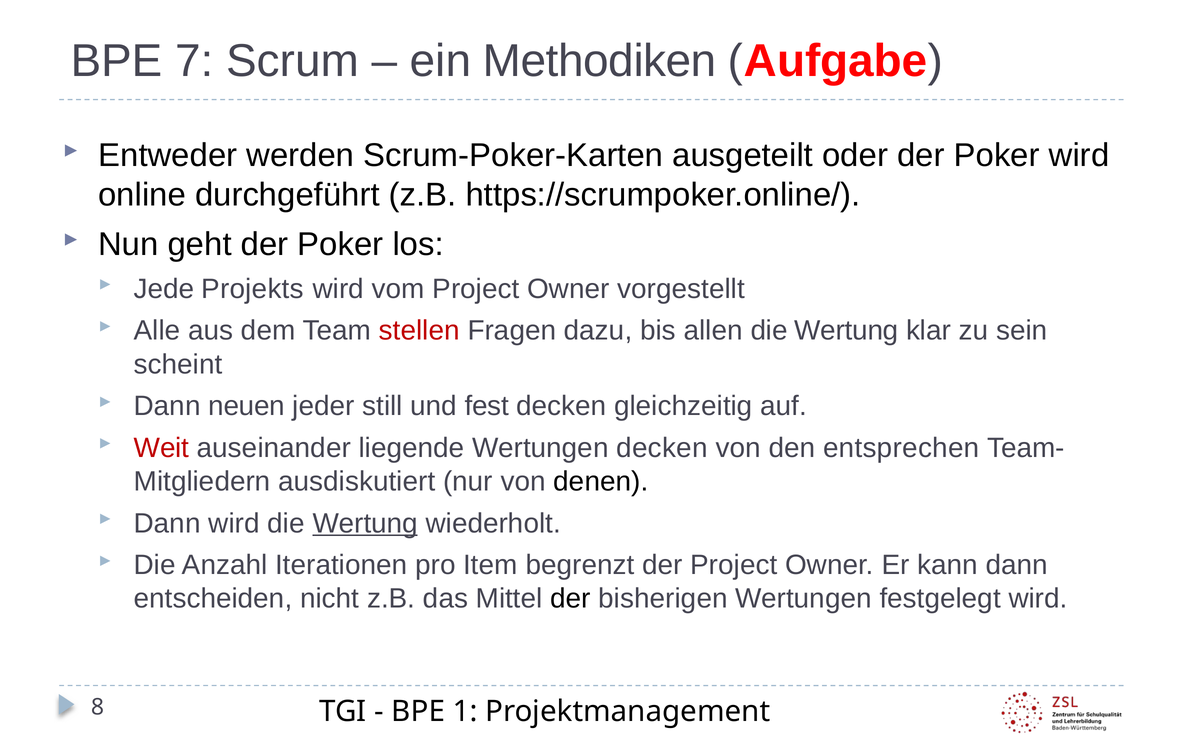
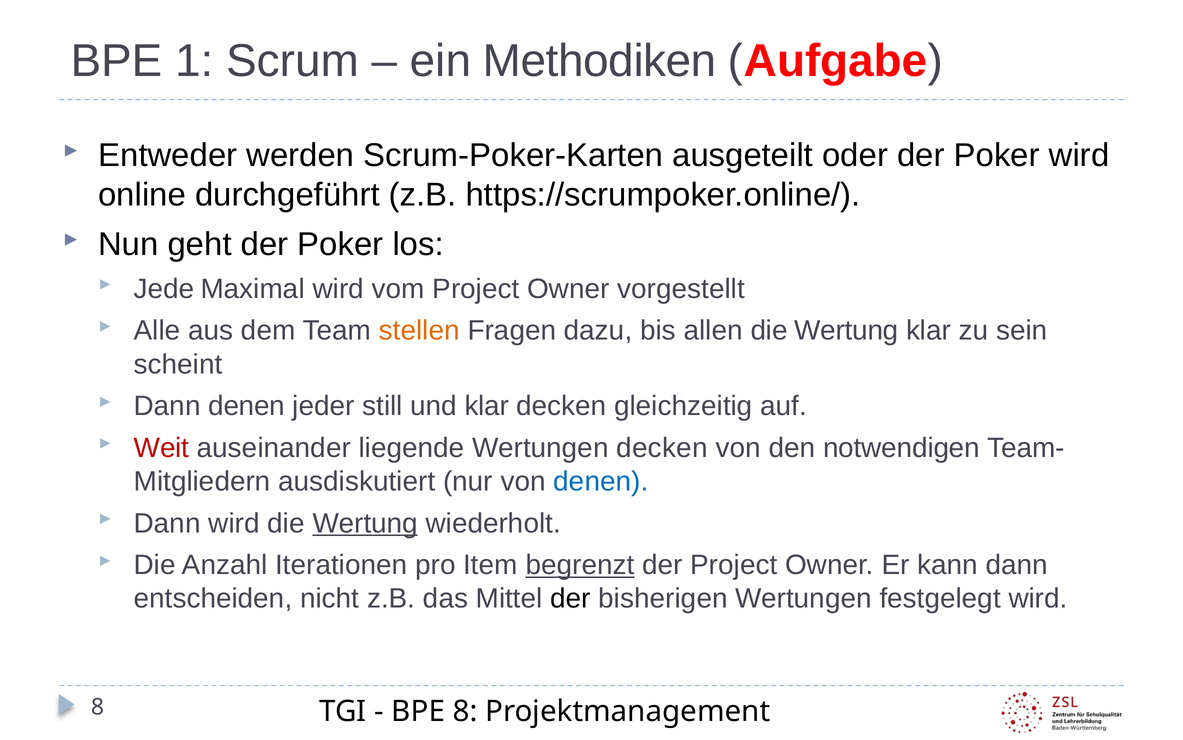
7: 7 -> 1 (194, 61)
Projekts: Projekts -> Maximal (253, 289)
stellen colour: red -> orange (419, 330)
Dann neuen: neuen -> denen (247, 406)
und fest: fest -> klar (487, 406)
entsprechen: entsprechen -> notwendigen (901, 448)
denen colour: black -> blue (601, 481)
begrenzt underline: none -> present (580, 565)
BPE 1: 1 -> 8 (465, 711)
